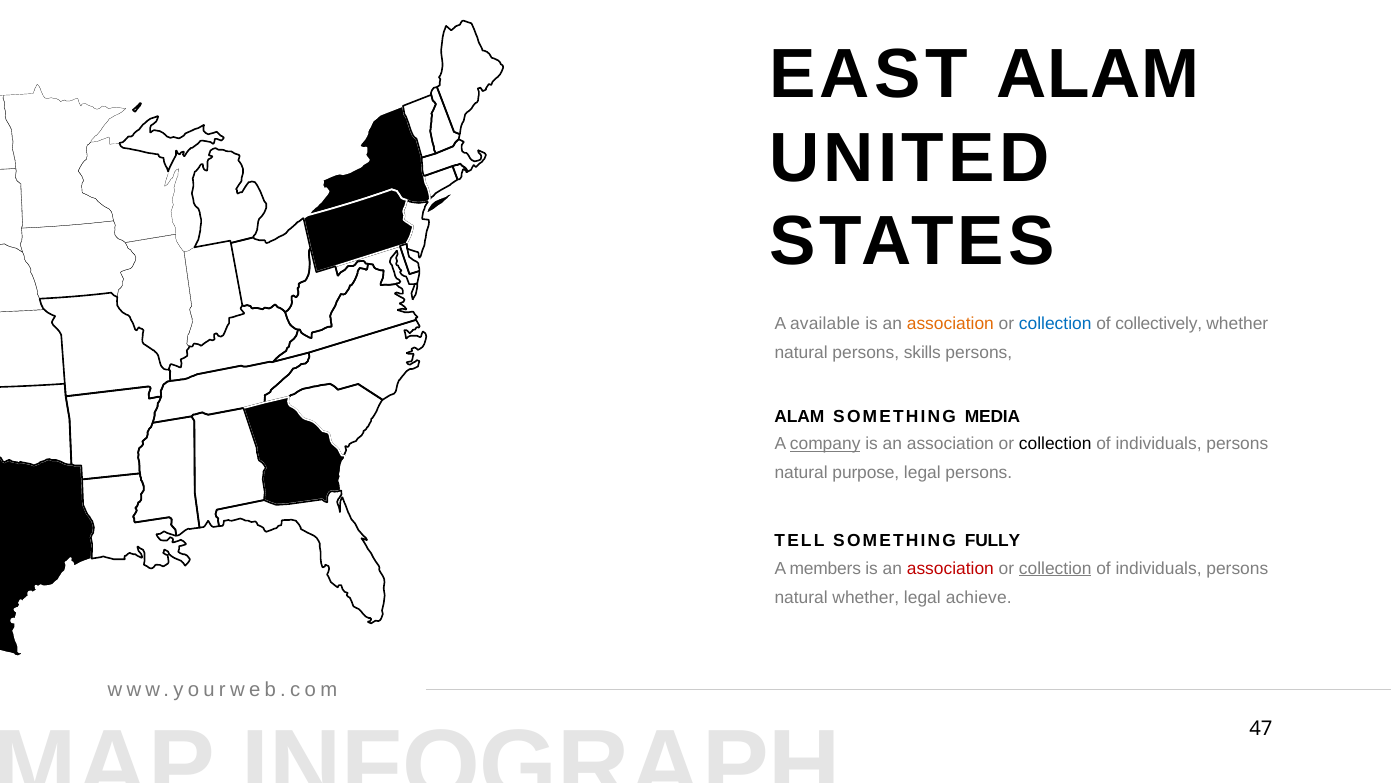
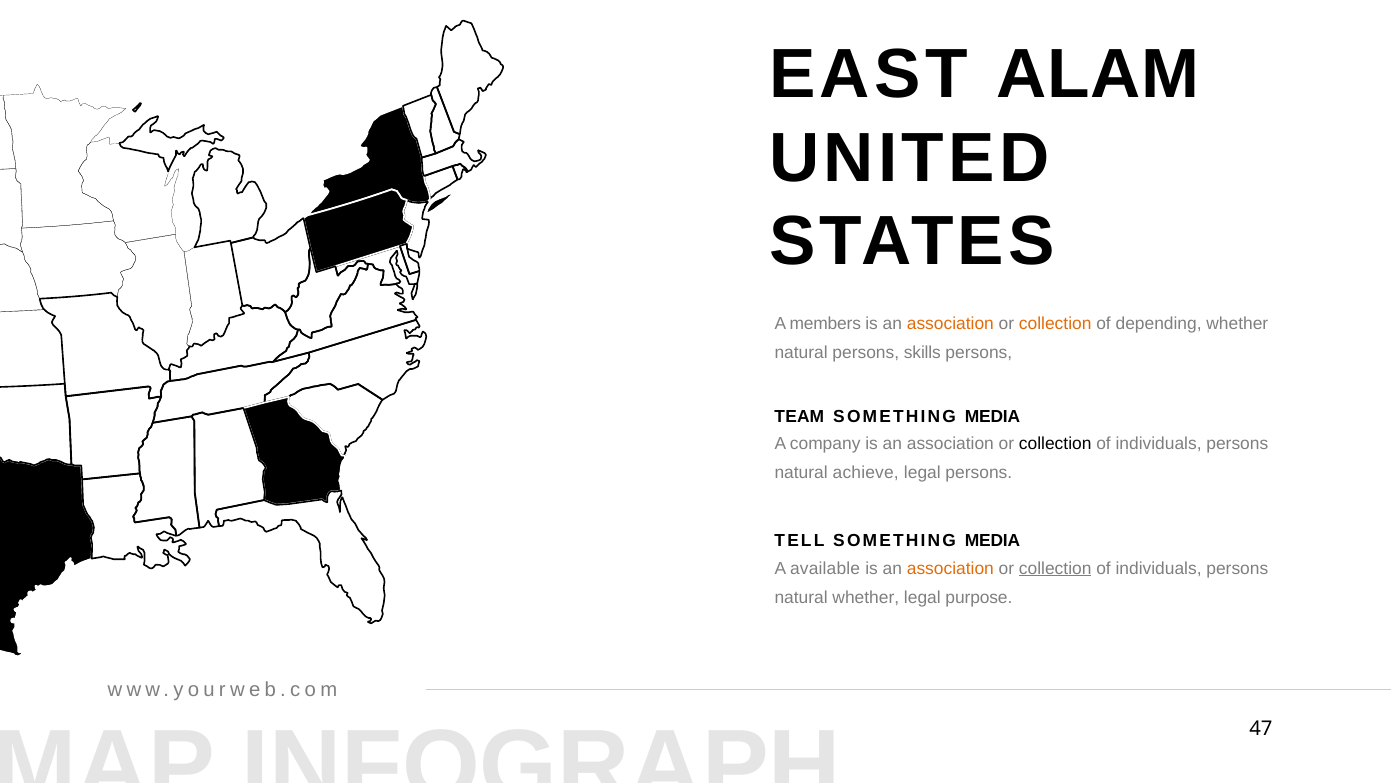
available: available -> members (825, 323)
collection colour: blue -> orange (1055, 323)
collectively: collectively -> depending (1159, 323)
ALAM: ALAM -> TEAM (799, 416)
company underline: present -> none (825, 444)
purpose: purpose -> achieve (866, 473)
TELL SOMETHING FULLY: FULLY -> MEDIA (993, 541)
members: members -> available (825, 568)
association colour: red -> orange (950, 568)
achieve: achieve -> purpose (979, 597)
